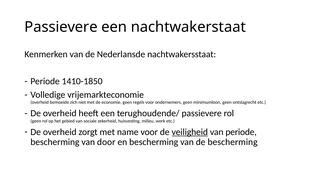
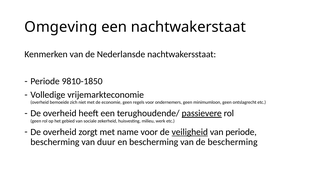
Passievere: Passievere -> Omgeving (61, 27)
1410-1850: 1410-1850 -> 9810-1850 (82, 81)
passievere underline: none -> present (202, 113)
door: door -> duur (106, 142)
